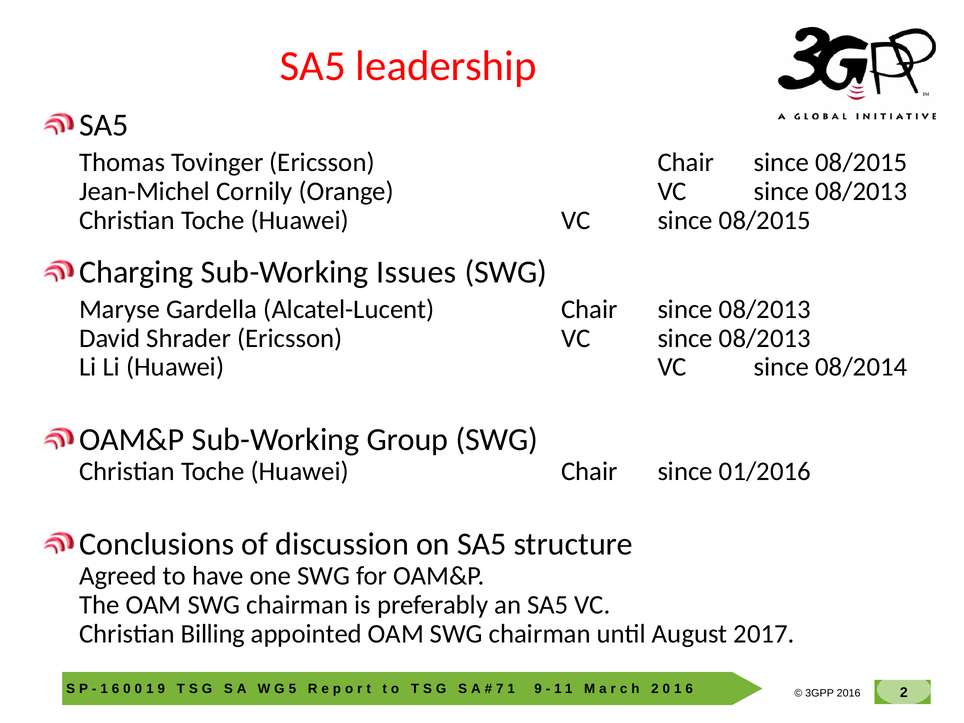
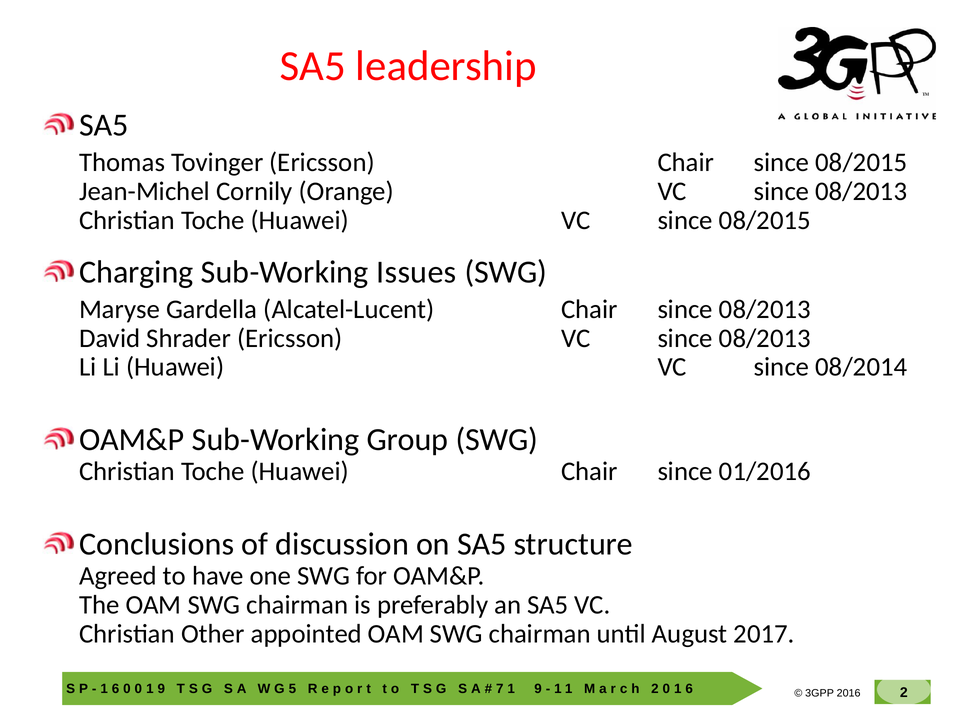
Billing: Billing -> Other (213, 634)
